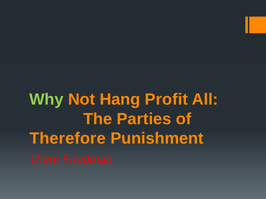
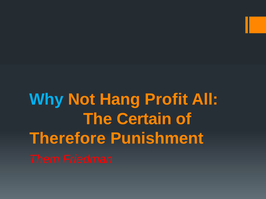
Why colour: light green -> light blue (46, 100)
Parties: Parties -> Certain (144, 119)
There: There -> Them (44, 160)
